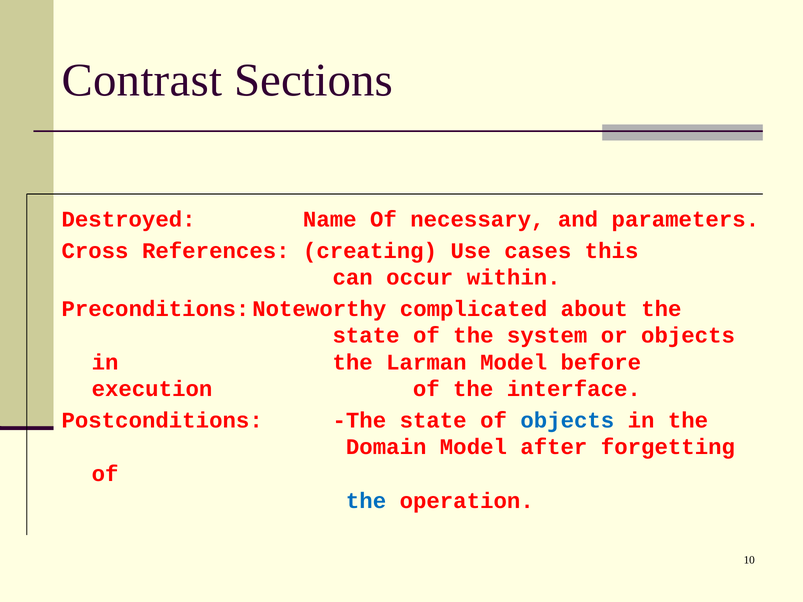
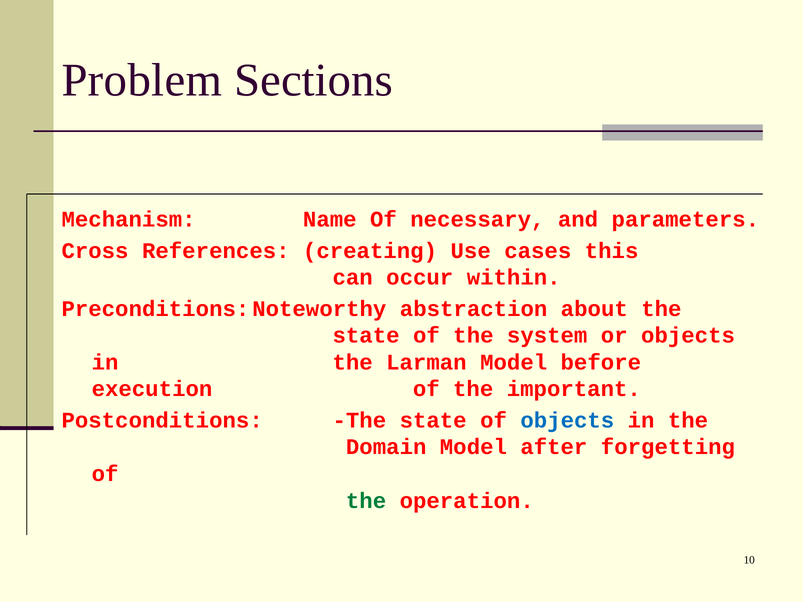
Contrast: Contrast -> Problem (142, 80)
Destroyed: Destroyed -> Mechanism (129, 220)
complicated: complicated -> abstraction (474, 309)
interface: interface -> important (574, 389)
the colour: blue -> green (366, 501)
